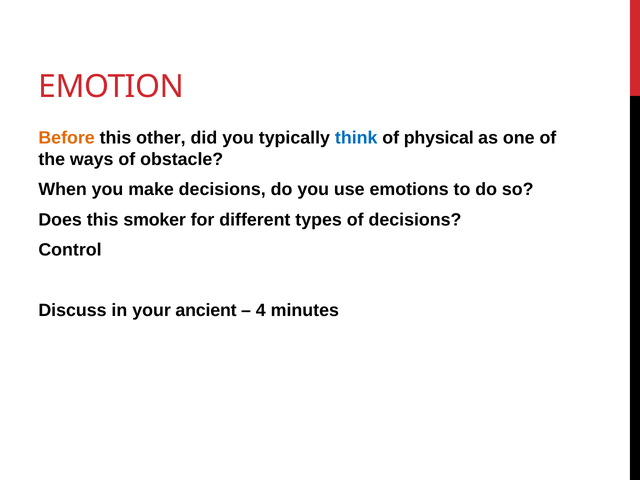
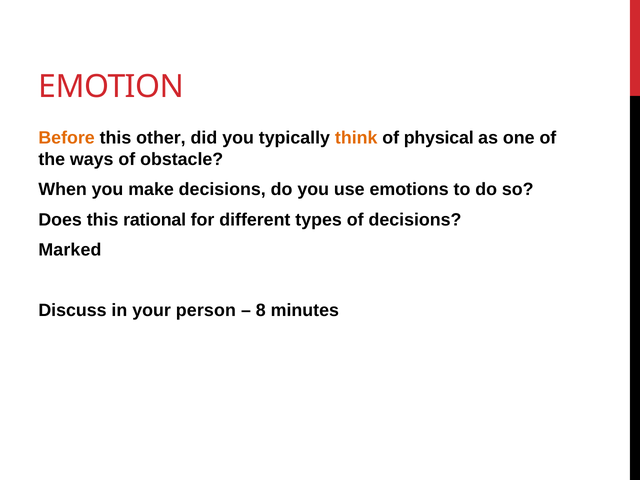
think colour: blue -> orange (356, 138)
smoker: smoker -> rational (155, 220)
Control: Control -> Marked (70, 250)
ancient: ancient -> person (206, 310)
4: 4 -> 8 (261, 310)
